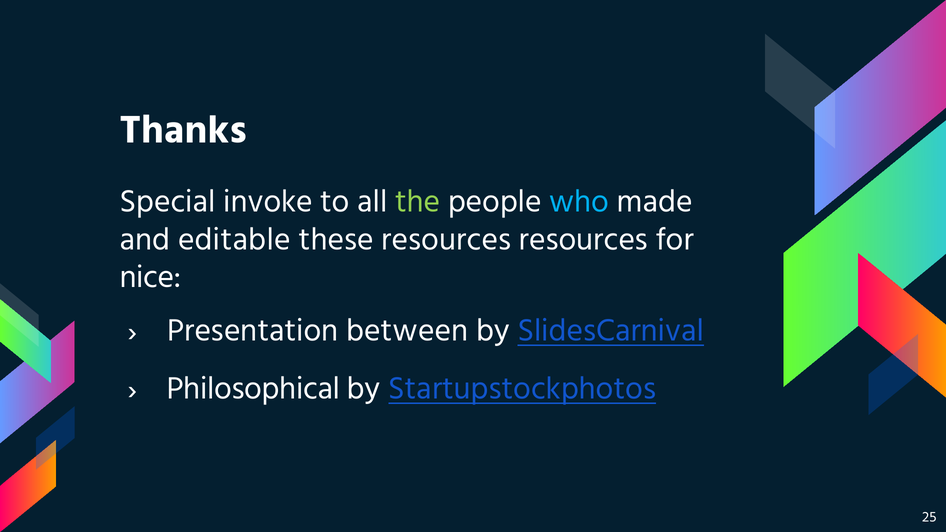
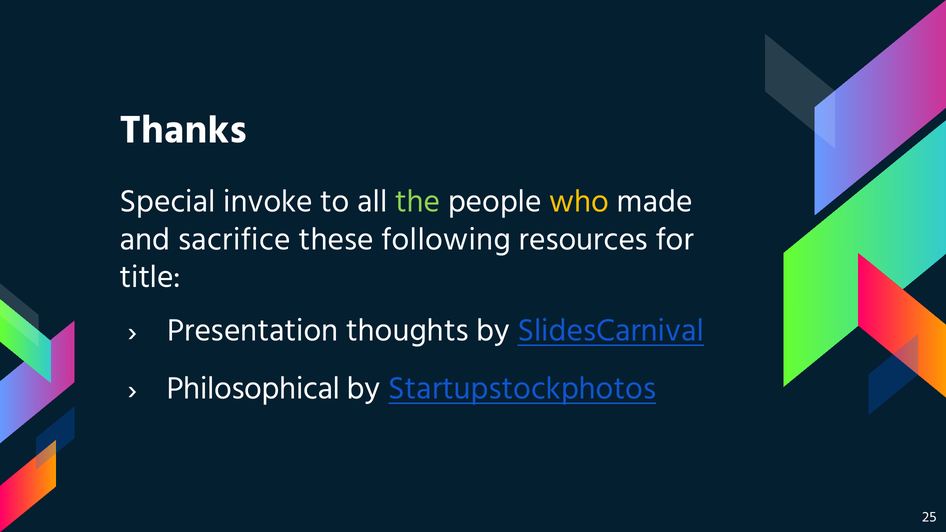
who colour: light blue -> yellow (579, 201)
editable: editable -> sacrifice (234, 239)
these resources: resources -> following (446, 239)
nice: nice -> title (150, 277)
between: between -> thoughts (407, 330)
